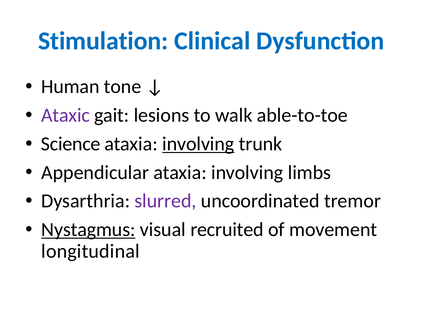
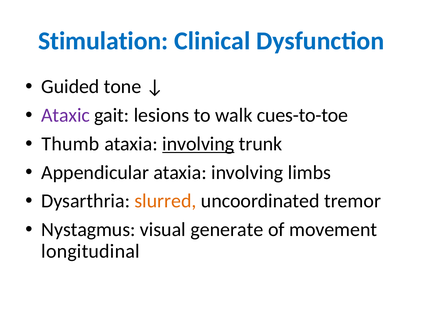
Human: Human -> Guided (70, 87)
able-to-toe: able-to-toe -> cues-to-toe (303, 115)
Science: Science -> Thumb (71, 144)
slurred colour: purple -> orange (165, 201)
Nystagmus underline: present -> none (88, 230)
recruited: recruited -> generate (227, 230)
